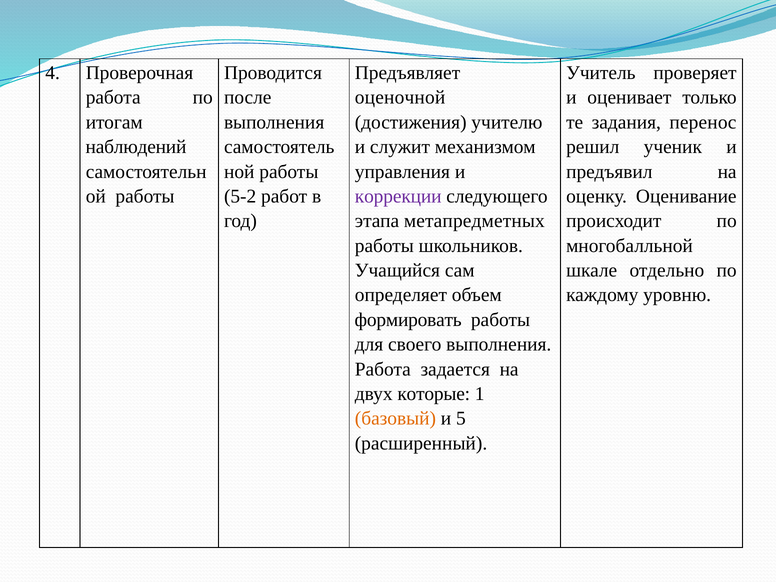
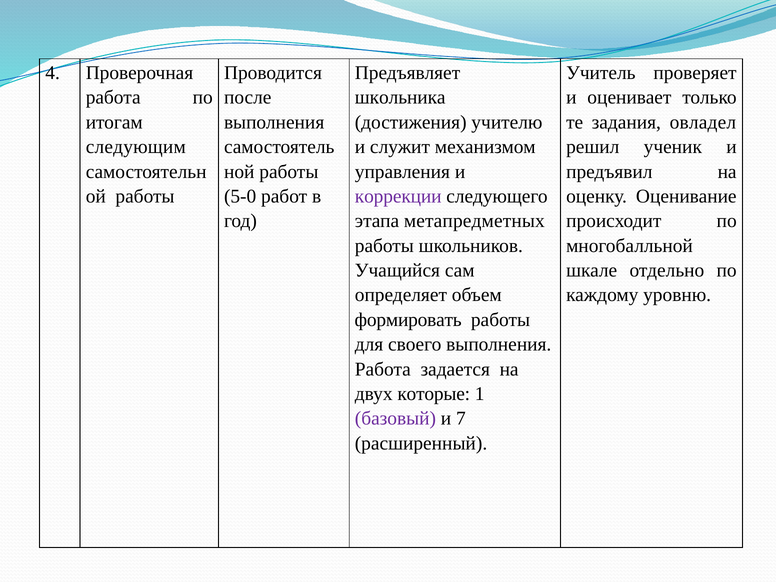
оценочной: оценочной -> школьника (400, 98)
перенос: перенос -> овладел (703, 122)
наблюдений: наблюдений -> следующим (136, 147)
5-2: 5-2 -> 5-0 (240, 196)
базовый colour: orange -> purple (395, 419)
5: 5 -> 7 (461, 419)
